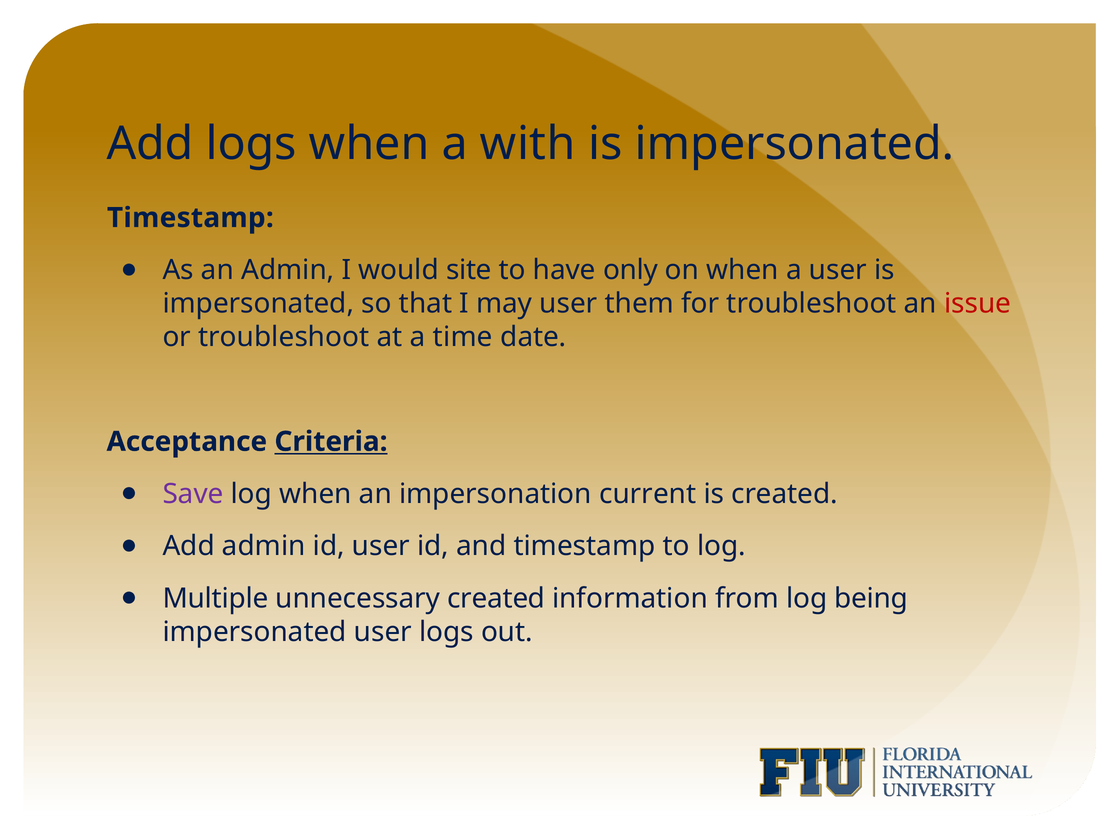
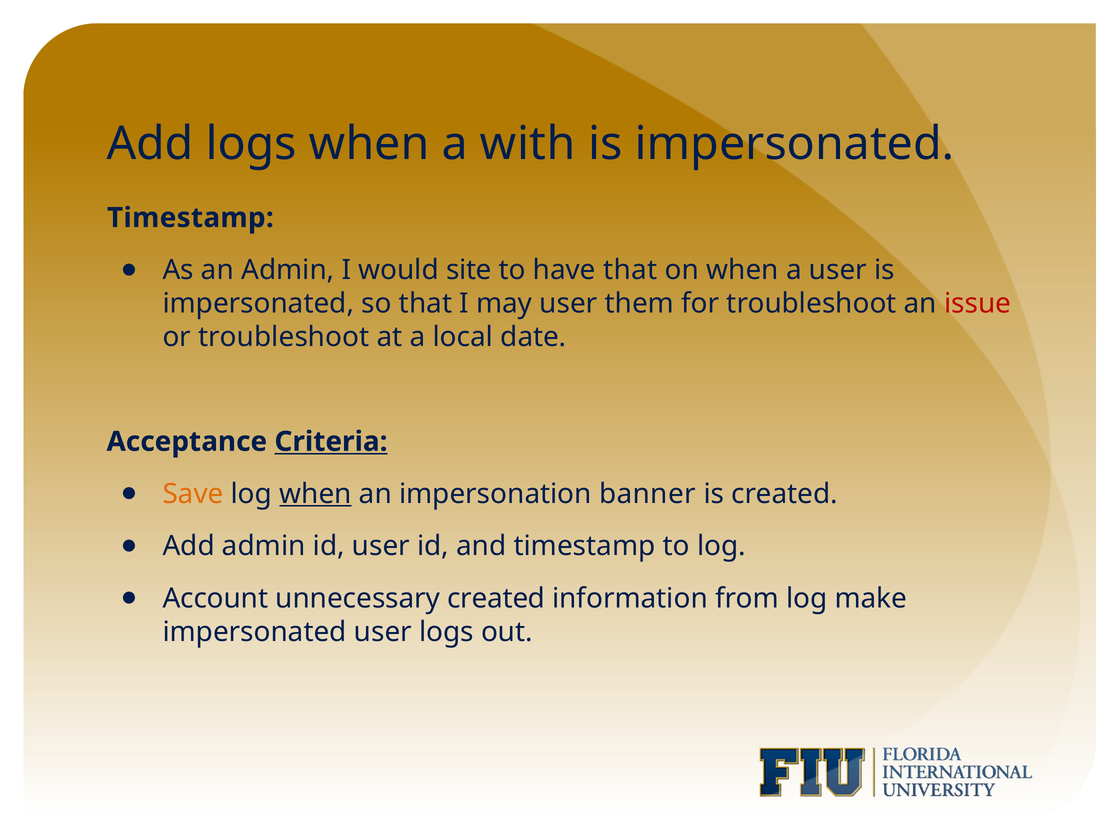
have only: only -> that (630, 270)
time: time -> local (463, 337)
Save colour: purple -> orange (193, 494)
when underline: none -> present (316, 494)
current: current -> banner (648, 494)
Multiple: Multiple -> Account (215, 599)
being: being -> make (871, 599)
